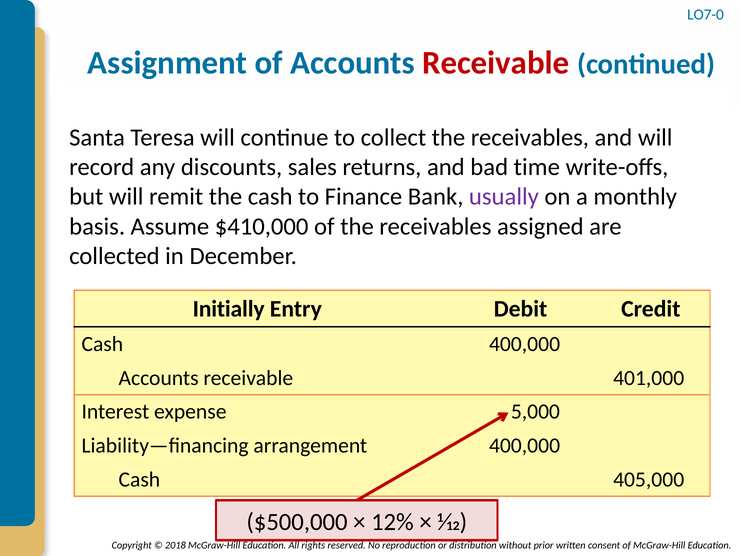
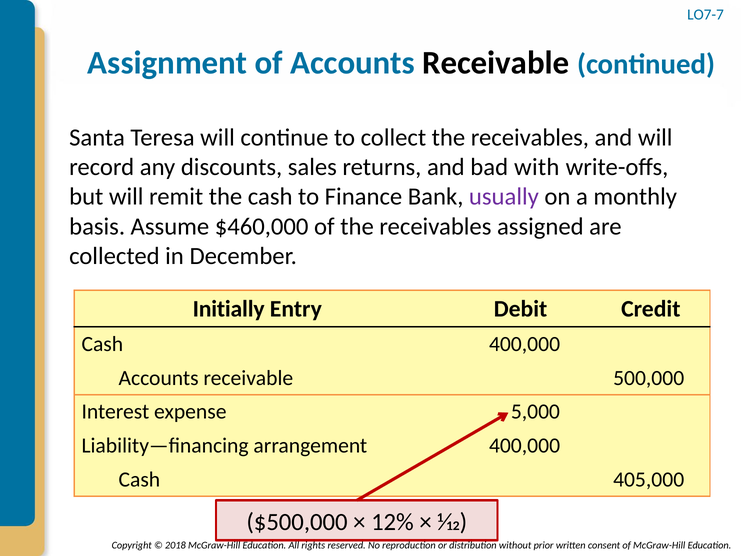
LO7-0: LO7-0 -> LO7-7 (706, 15)
Receivable colour: red -> black (496, 63)
time: time -> with (537, 167)
$410,000: $410,000 -> $460,000 (262, 226)
401,000: 401,000 -> 500,000 (649, 378)
